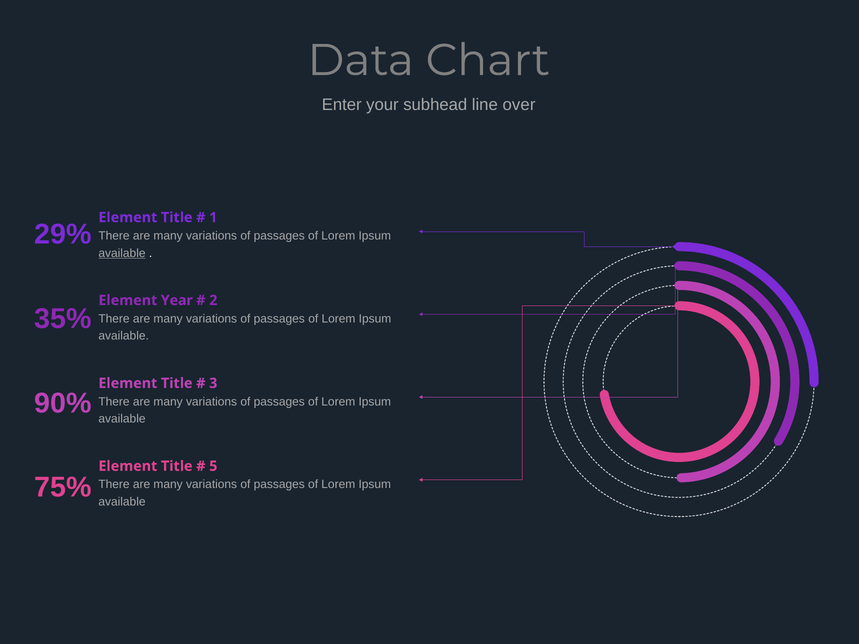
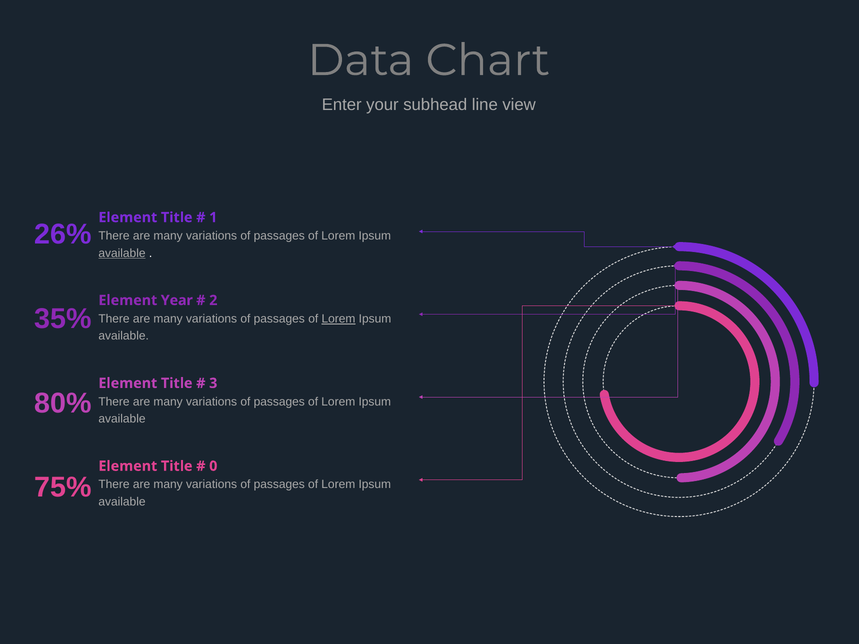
over: over -> view (519, 105)
29%: 29% -> 26% (63, 234)
Lorem underline: none -> present (339, 319)
90%: 90% -> 80% (63, 403)
5: 5 -> 0 (213, 466)
